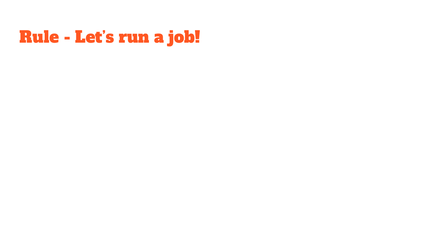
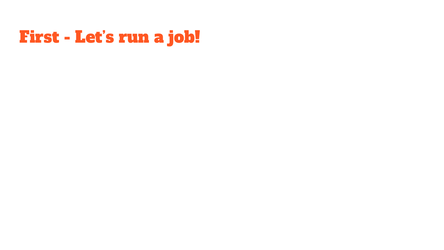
Rule: Rule -> First (39, 37)
